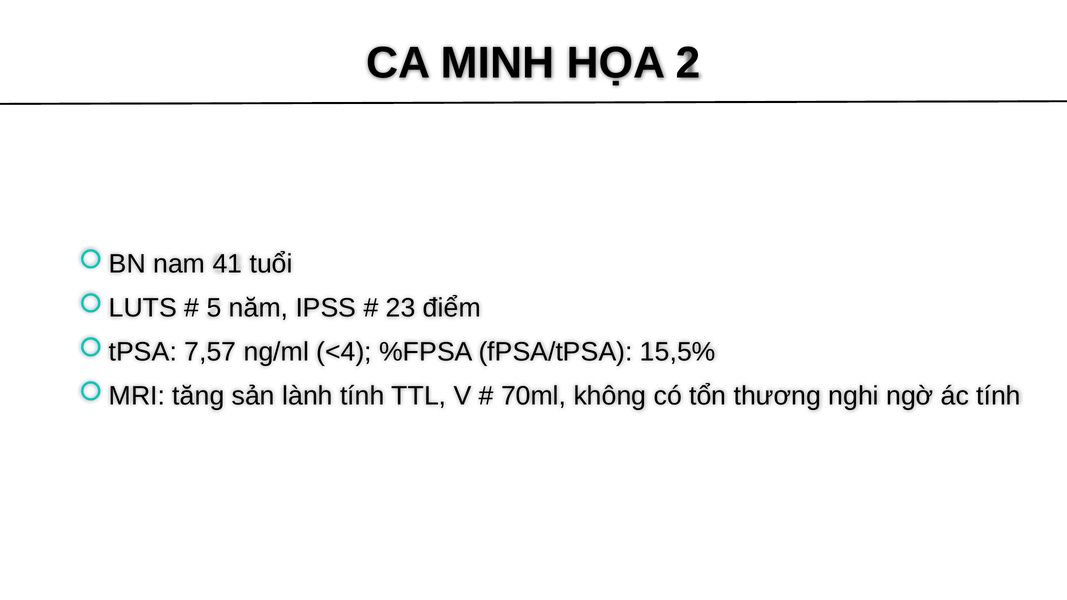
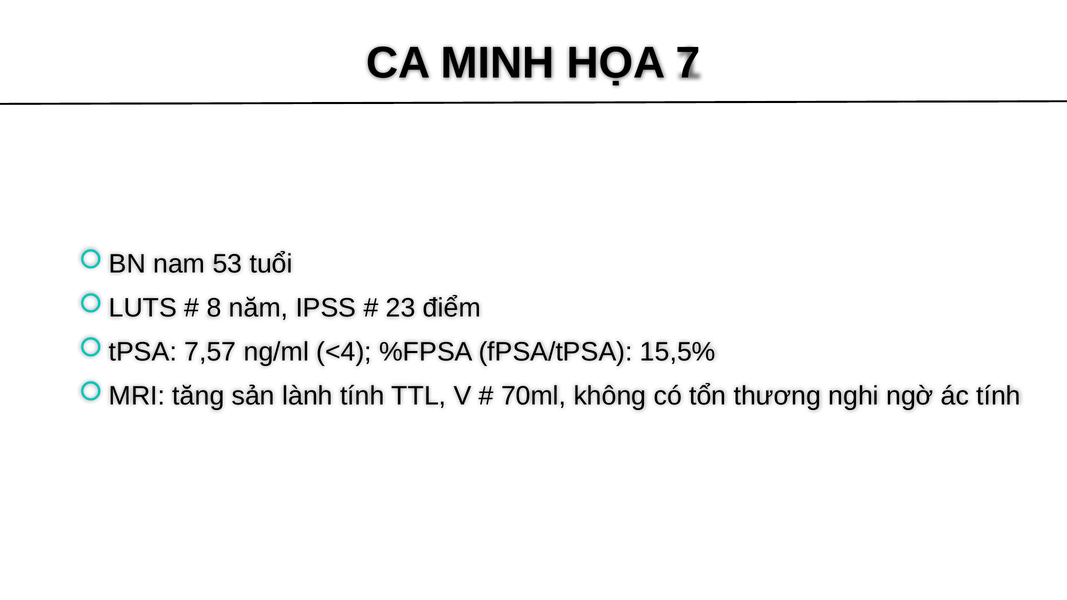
2: 2 -> 7 (688, 63)
41: 41 -> 53 (227, 264)
5: 5 -> 8 (214, 308)
